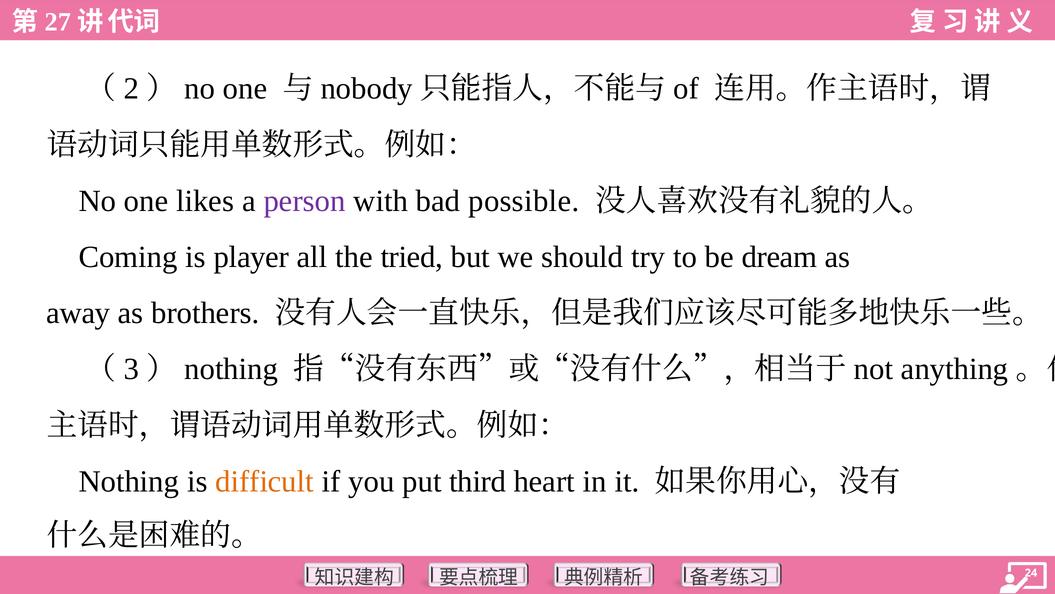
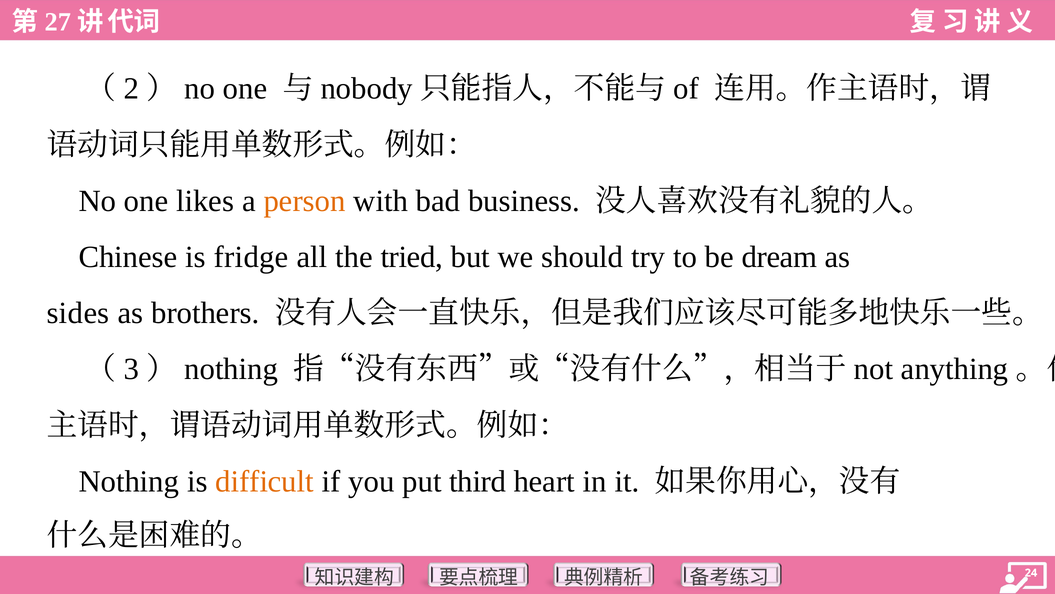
person colour: purple -> orange (305, 201)
possible: possible -> business (524, 201)
Coming: Coming -> Chinese (128, 257)
player: player -> fridge (251, 257)
away: away -> sides (78, 313)
